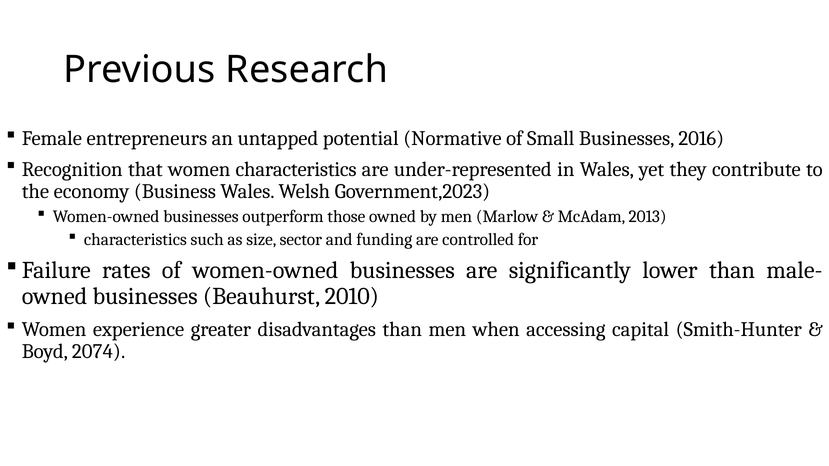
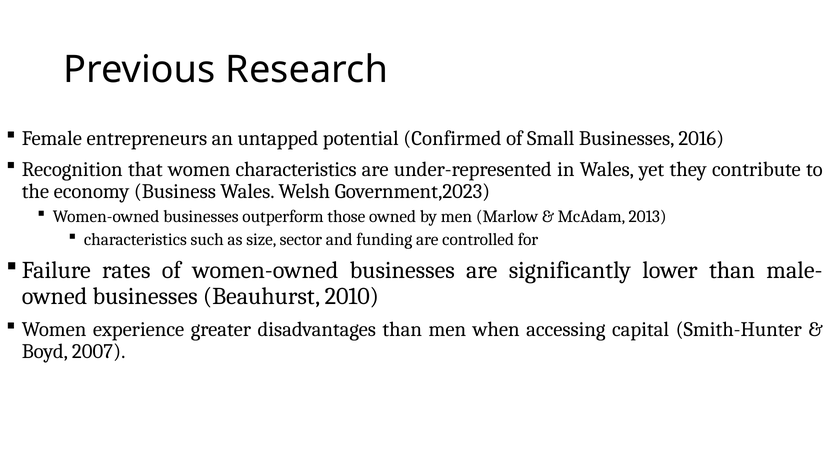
Normative: Normative -> Confirmed (452, 138)
2074: 2074 -> 2007 (99, 352)
